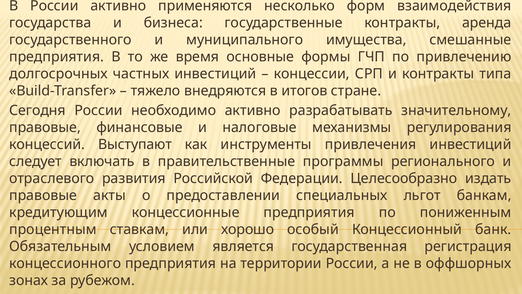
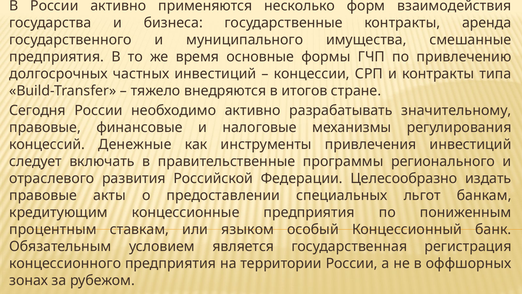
Выступают: Выступают -> Денежные (135, 144)
хорошо: хорошо -> языком (248, 229)
